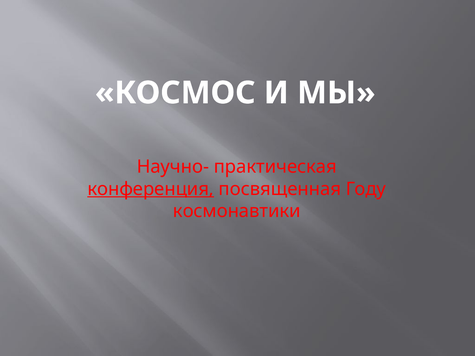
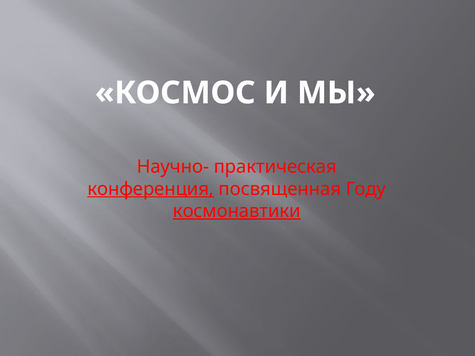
космонавтики underline: none -> present (237, 211)
